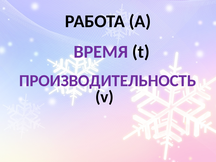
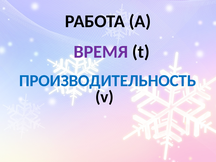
ПРОИЗВОДИТЕЛЬНОСТЬ colour: purple -> blue (108, 81)
